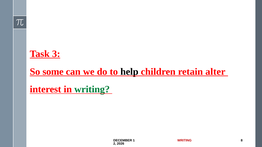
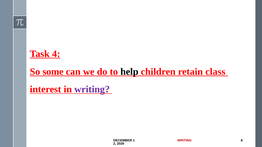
3: 3 -> 4 (56, 54)
alter: alter -> class (215, 72)
writing colour: green -> purple (92, 90)
